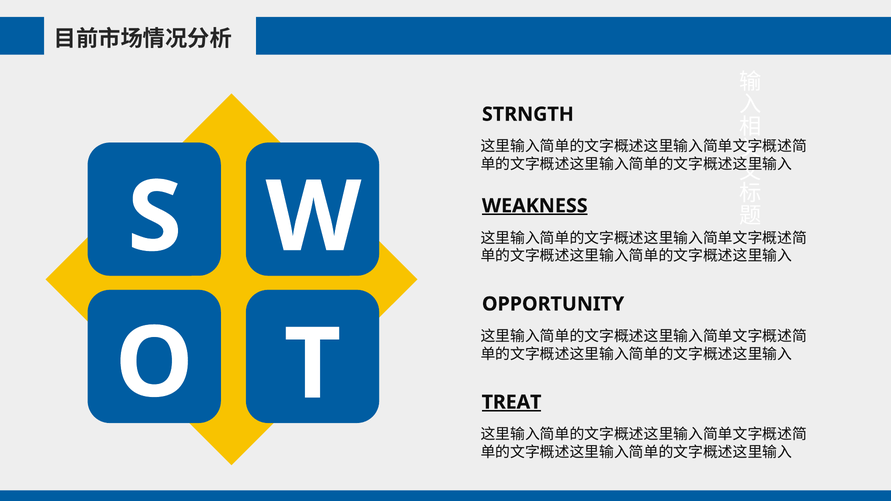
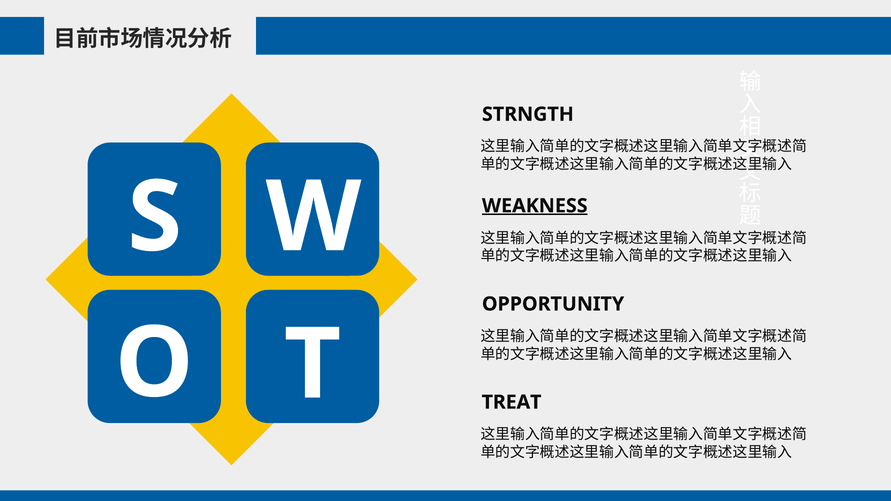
TREAT underline: present -> none (512, 402)
